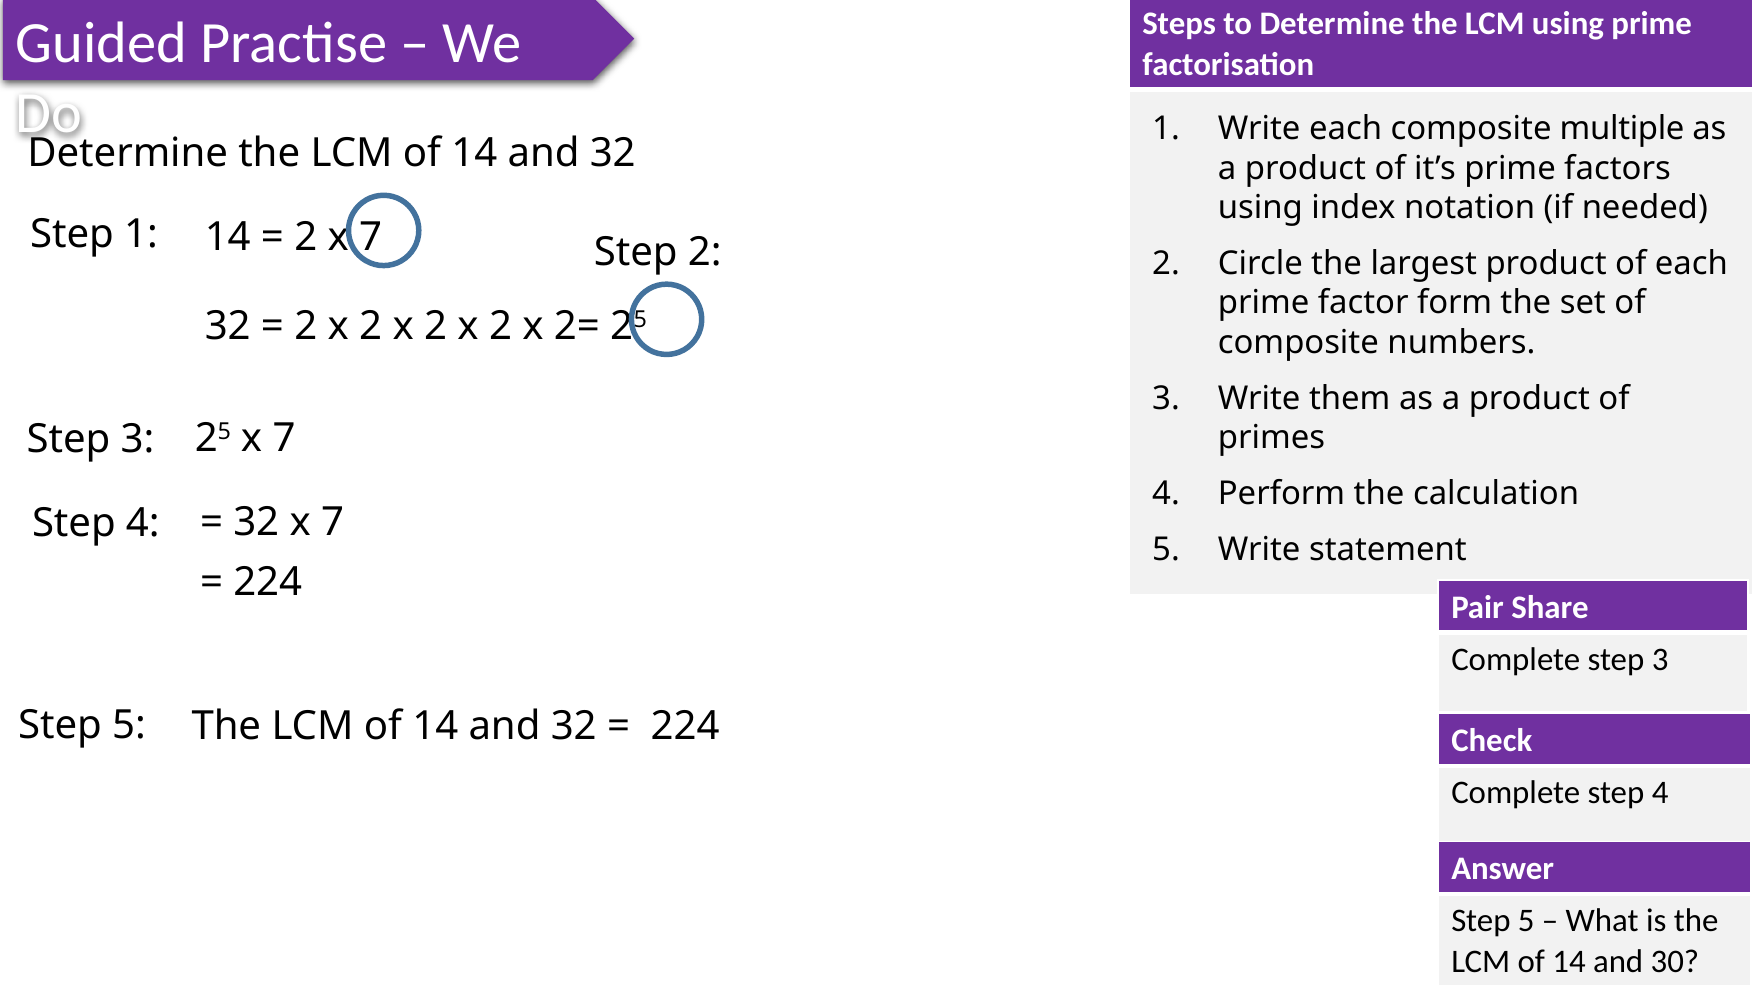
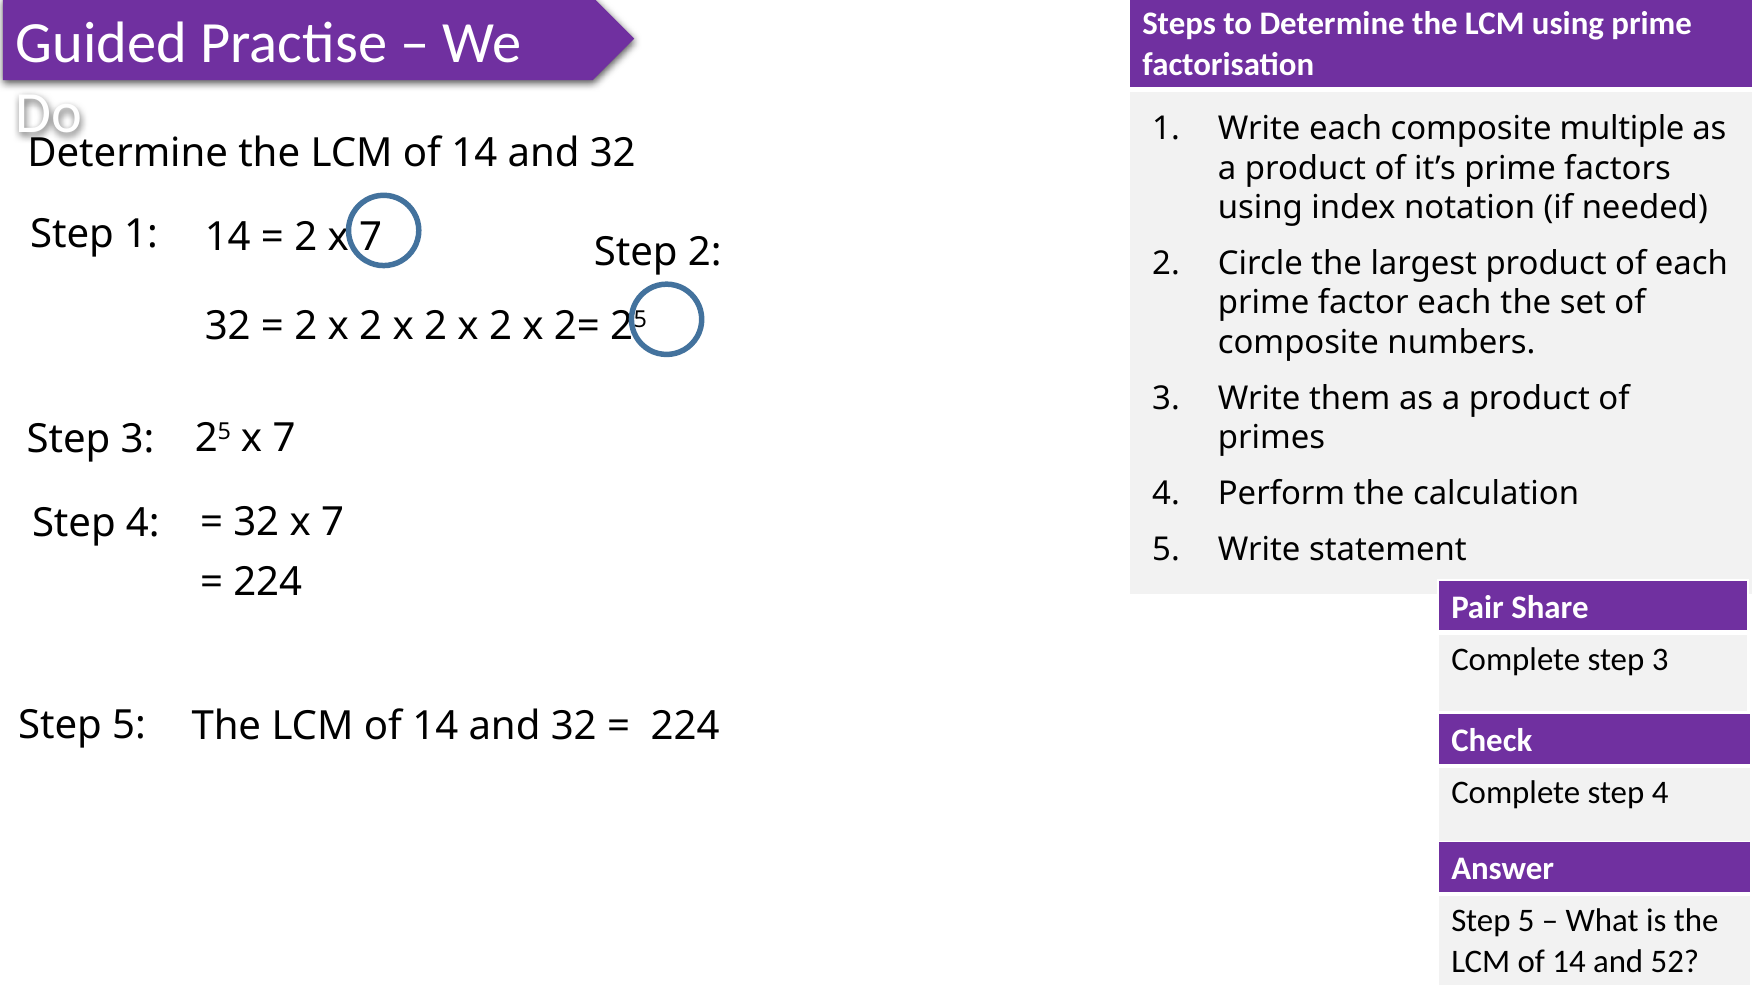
factor form: form -> each (1454, 303)
30: 30 -> 52 (1675, 961)
